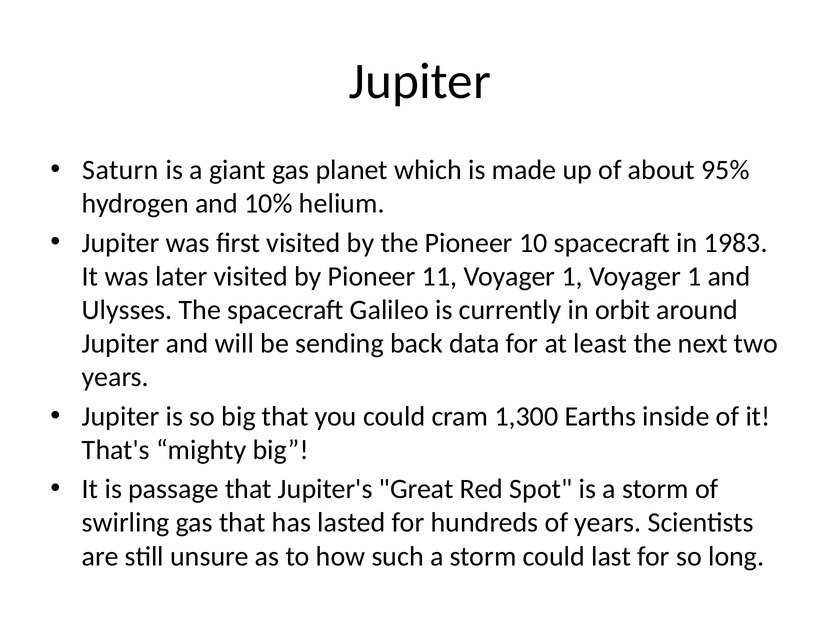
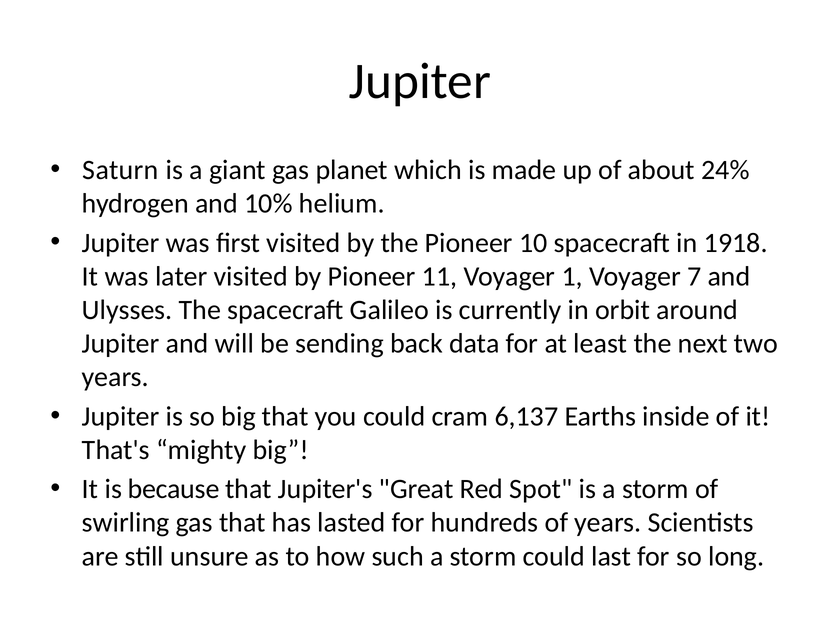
95%: 95% -> 24% (725, 170)
1983: 1983 -> 1918 (736, 243)
1 Voyager 1: 1 -> 7 (694, 276)
1,300: 1,300 -> 6,137 (526, 416)
passage: passage -> because (174, 489)
